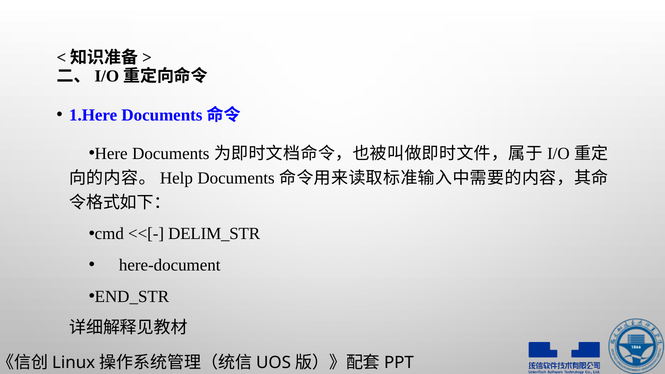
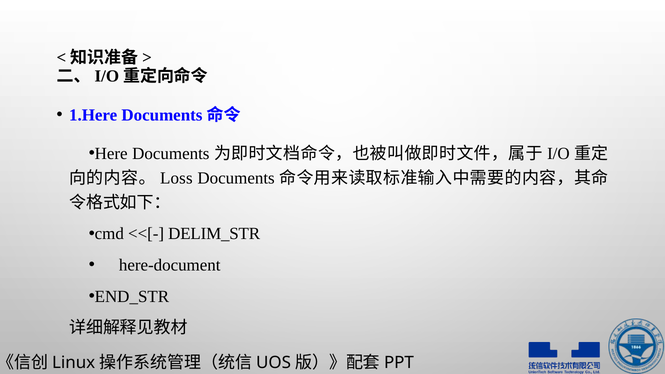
Help: Help -> Loss (176, 178)
